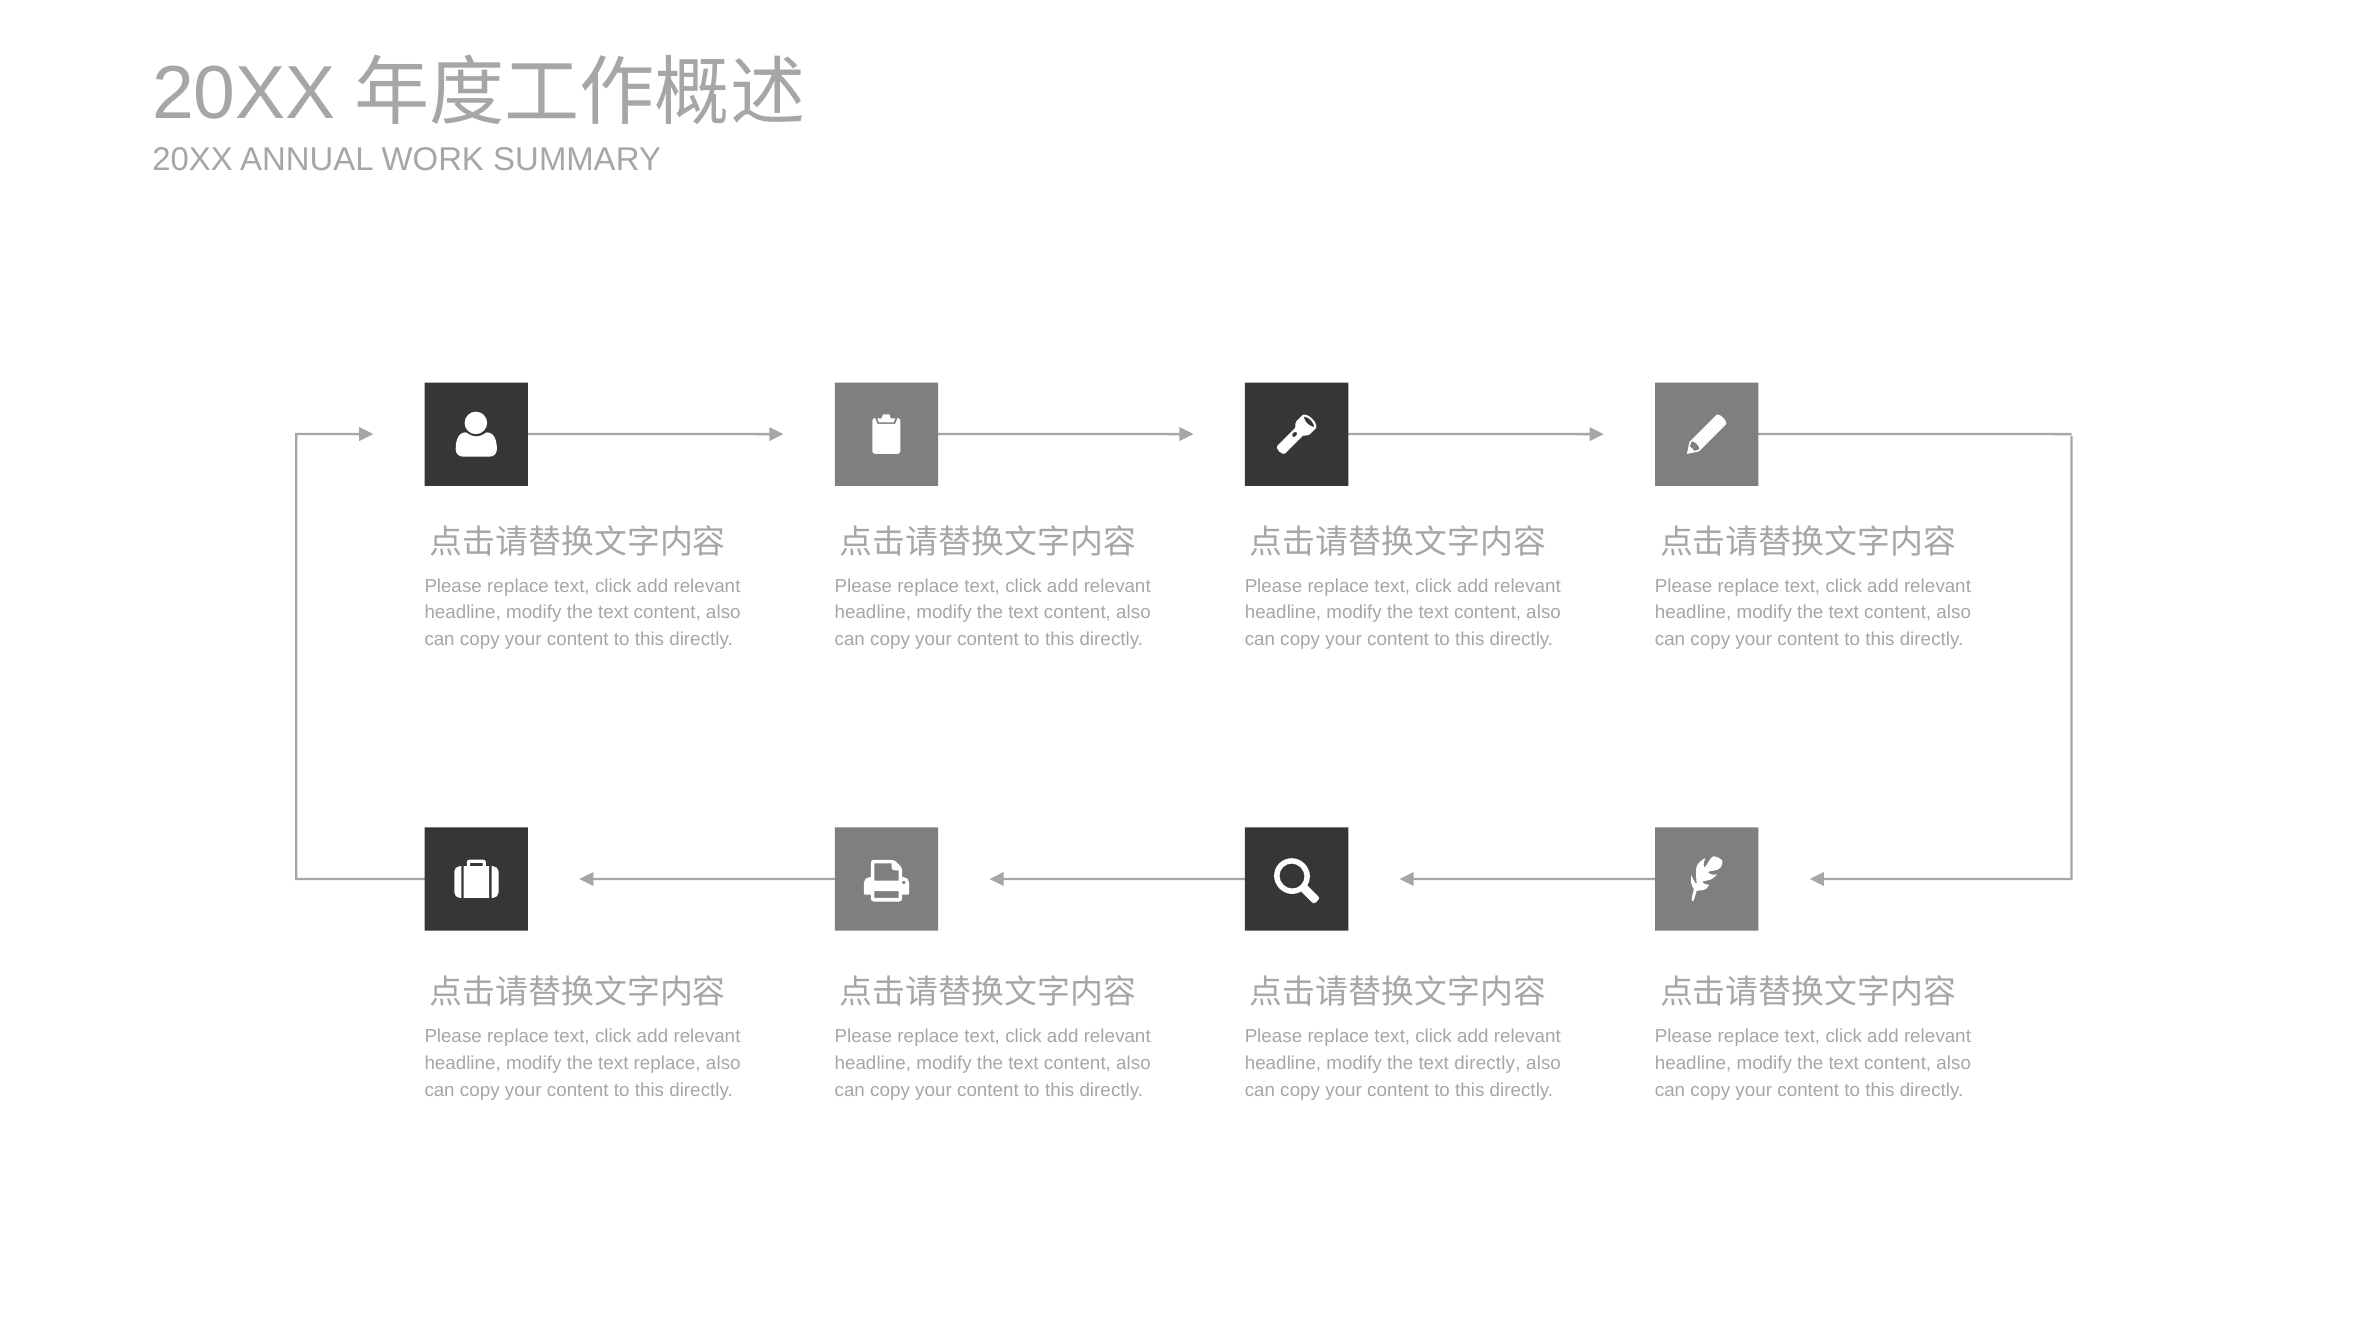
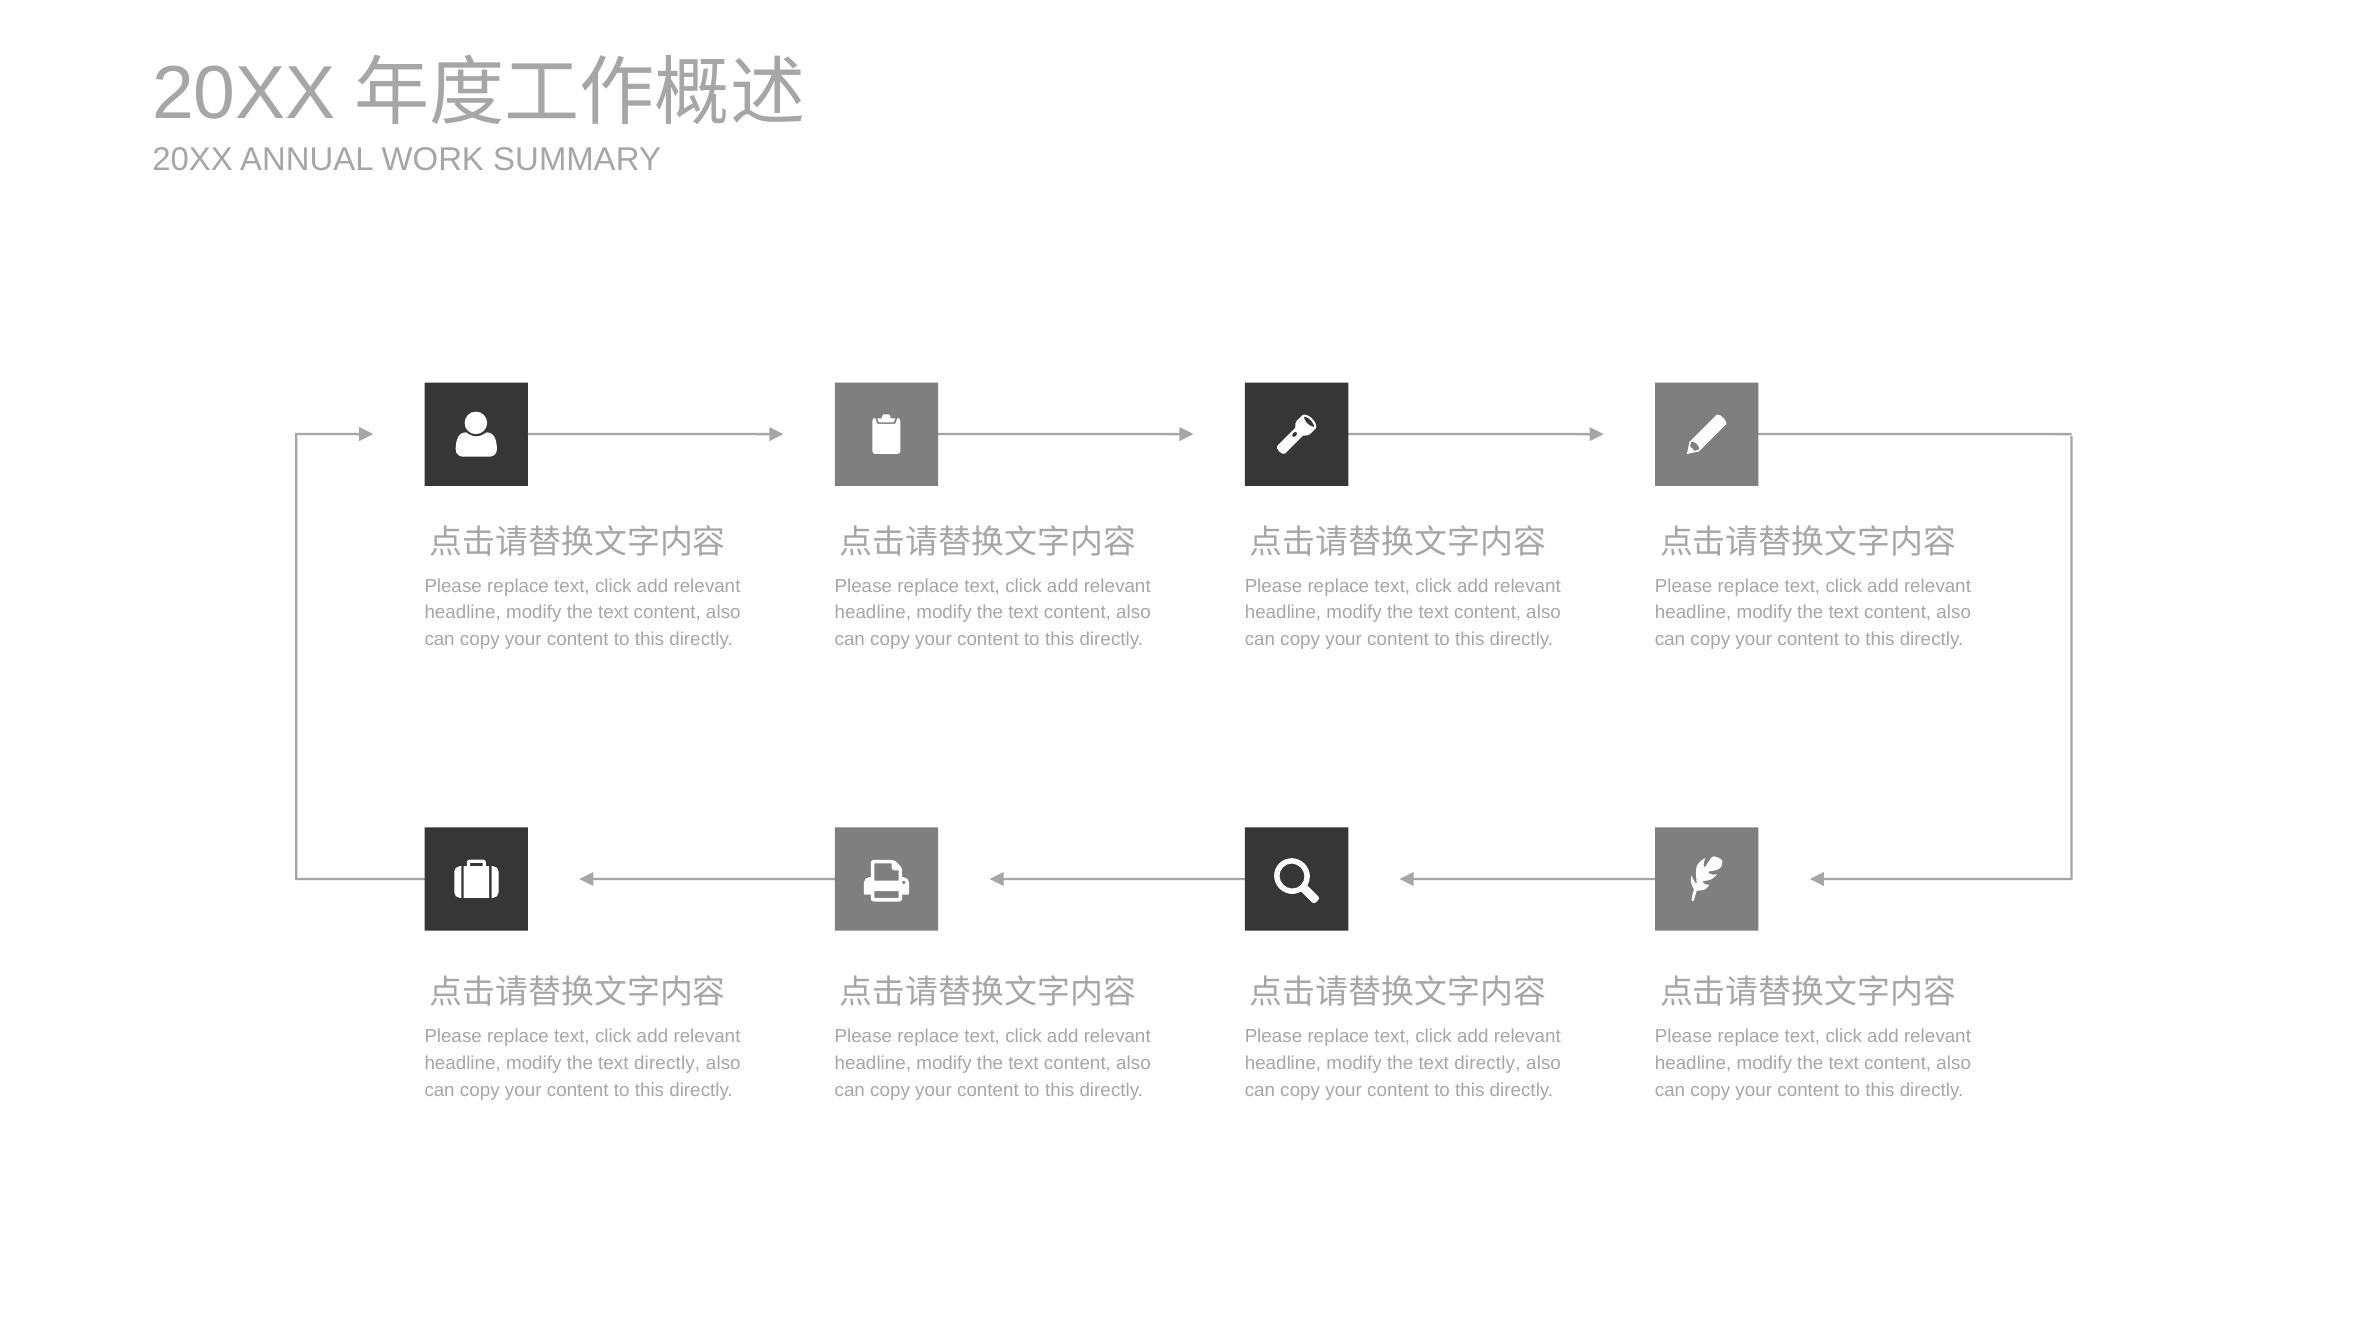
replace: replace -> directly (667, 1063)
